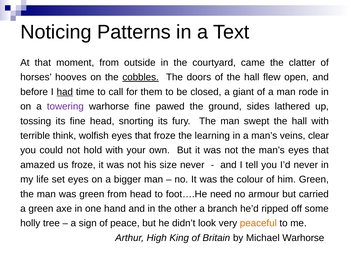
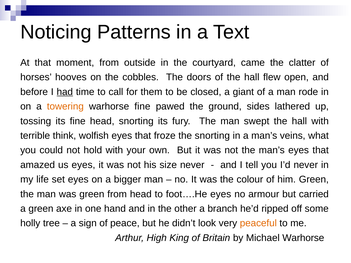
cobbles underline: present -> none (141, 77)
towering colour: purple -> orange (65, 107)
the learning: learning -> snorting (212, 136)
clear: clear -> what (318, 136)
us froze: froze -> eyes (83, 165)
foot….He need: need -> eyes (221, 194)
